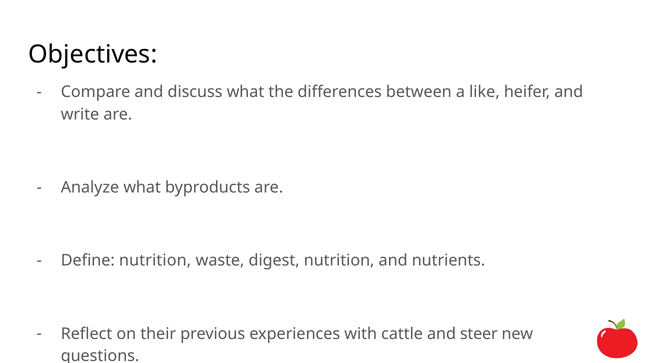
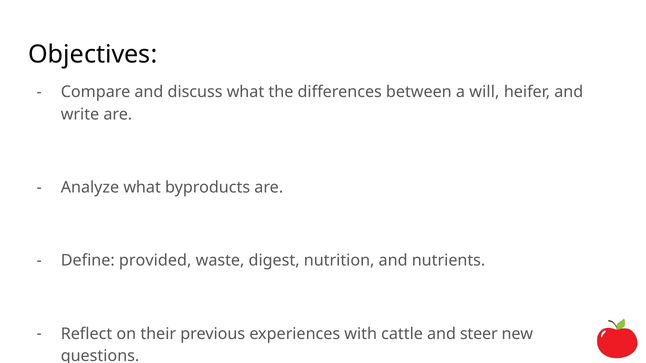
like: like -> will (484, 92)
Define nutrition: nutrition -> provided (155, 261)
